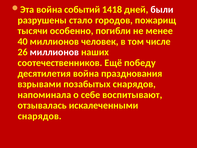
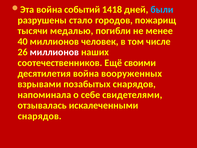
были colour: white -> light blue (162, 10)
особенно: особенно -> медалью (72, 31)
победу: победу -> своими (140, 63)
празднования: празднования -> вооруженных (132, 73)
воспитывают: воспитывают -> свидетелями (132, 95)
